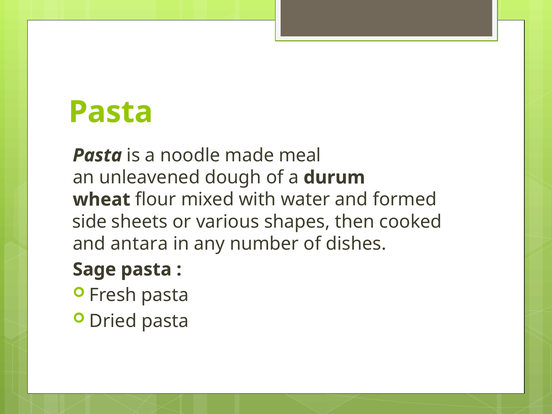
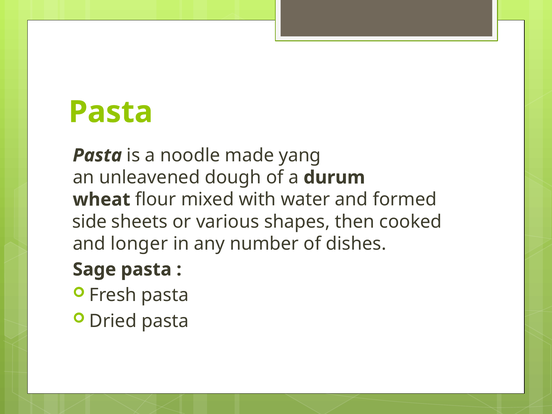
meal: meal -> yang (300, 155)
antara: antara -> longer (139, 244)
